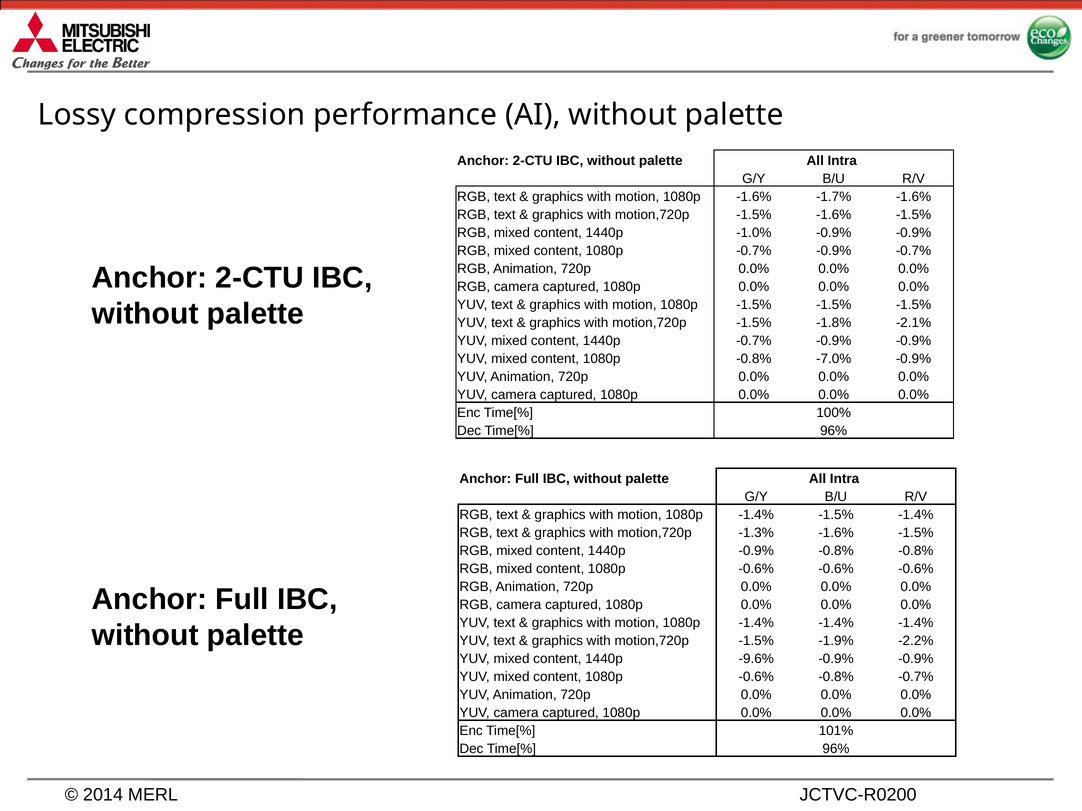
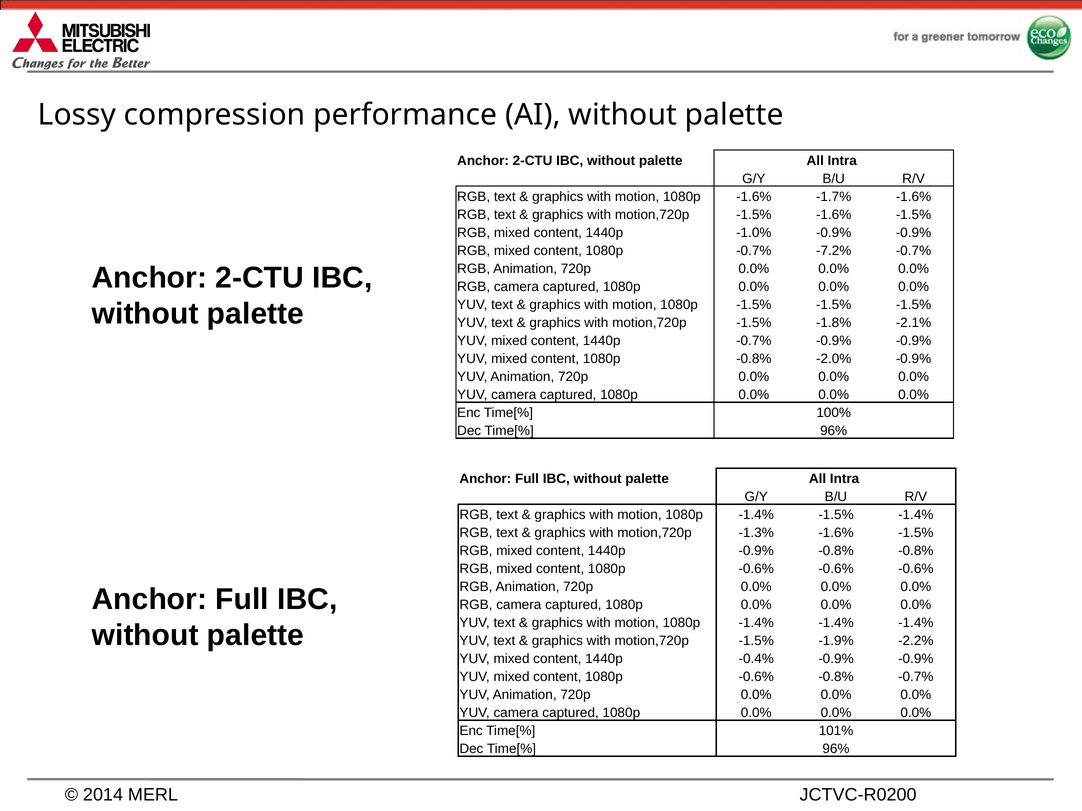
1080p -0.7% -0.9%: -0.9% -> -7.2% (834, 251)
-7.0%: -7.0% -> -2.0% (834, 359)
-9.6%: -9.6% -> -0.4% (756, 659)
